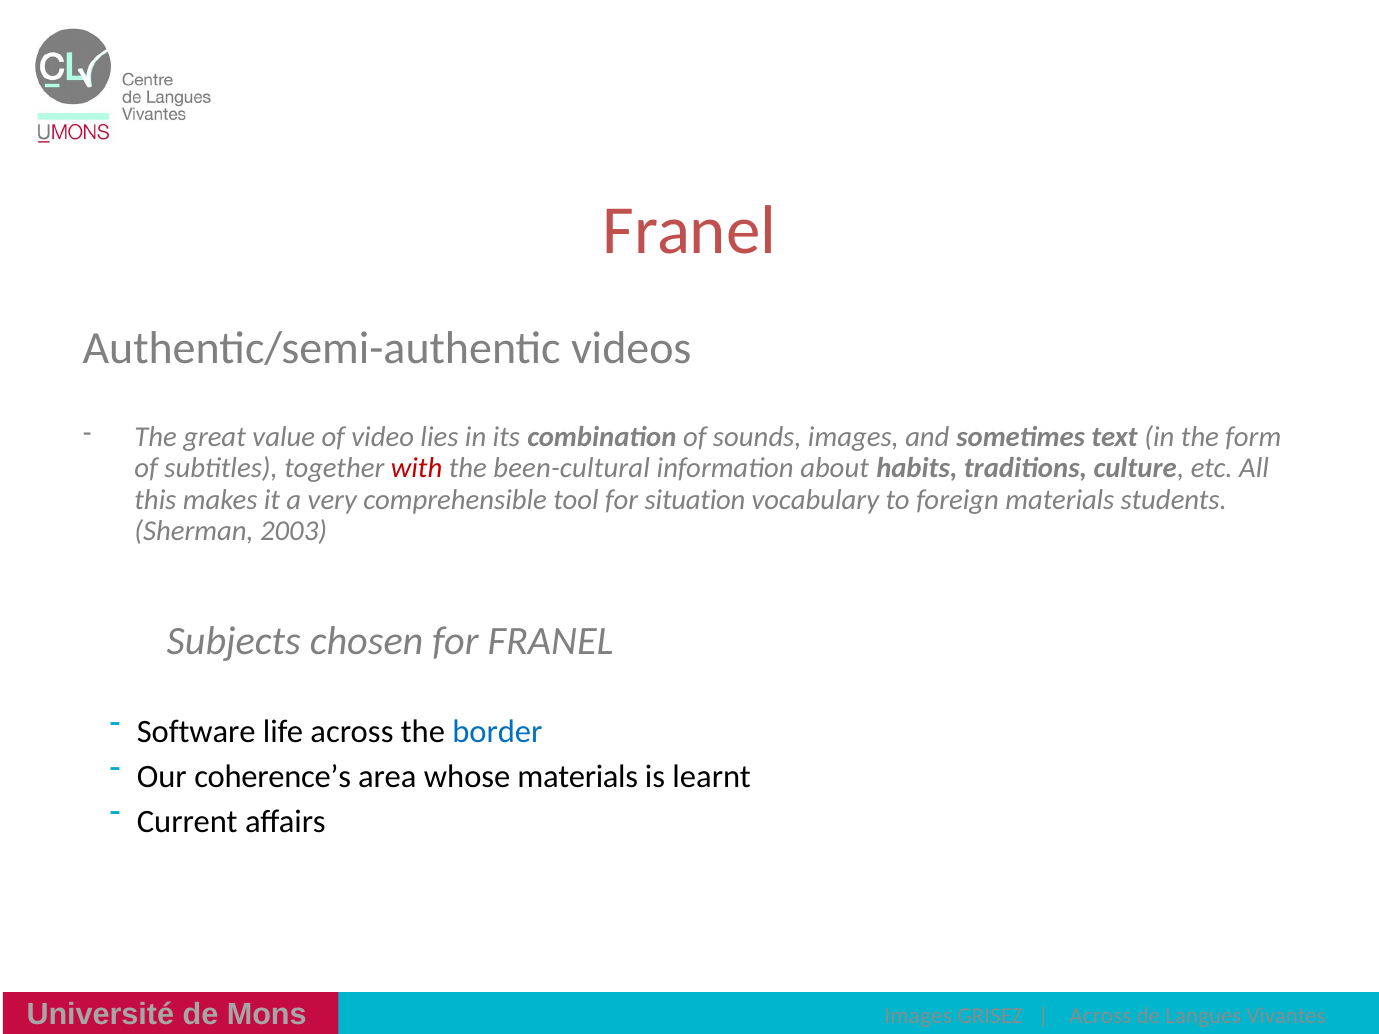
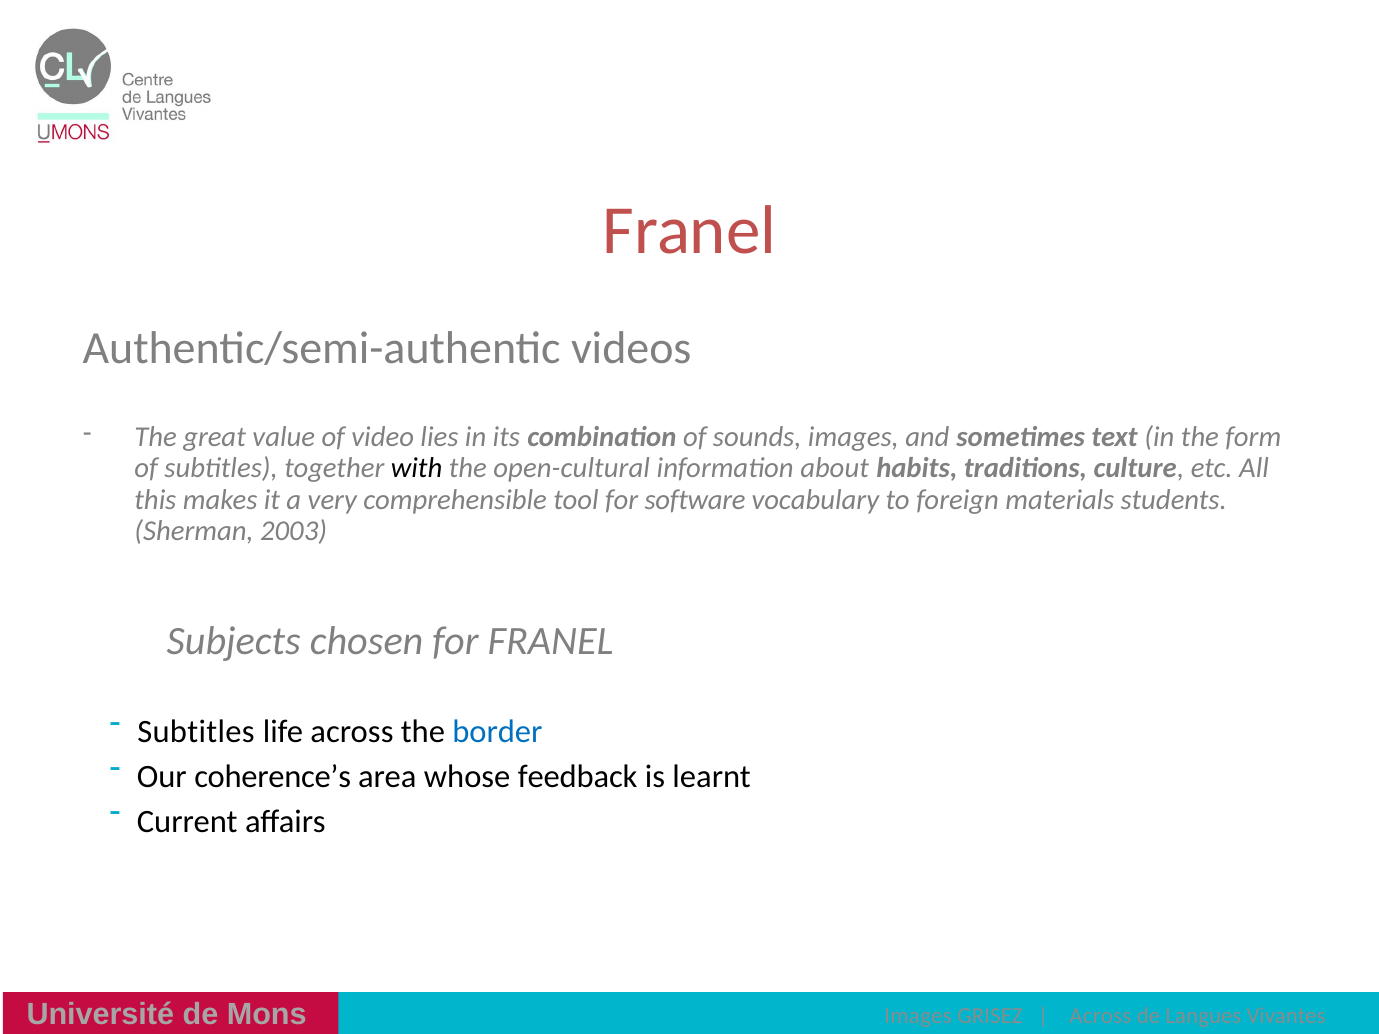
with colour: red -> black (417, 469)
been-cultural: been-cultural -> open-cultural (572, 469)
situation: situation -> software (695, 500)
Software: Software -> Subtitles (196, 732)
whose materials: materials -> feedback (578, 777)
